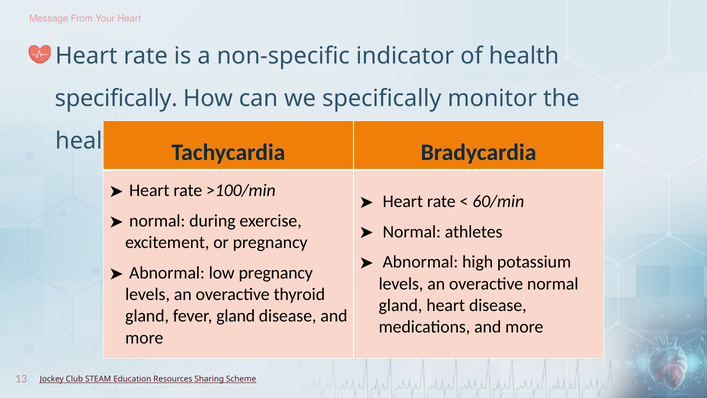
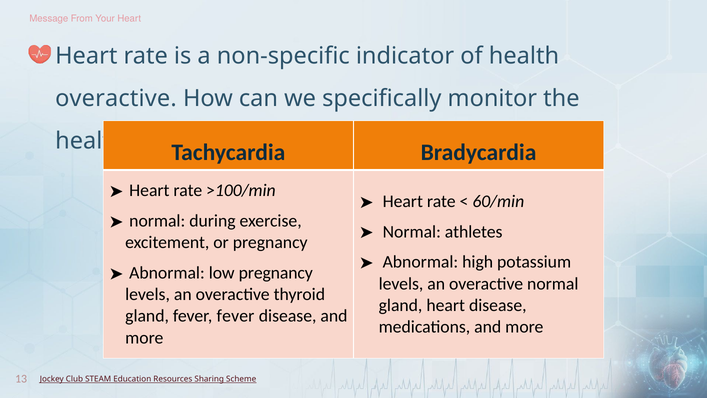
specifically: specifically -> overactive (116, 98)
fever gland: gland -> fever (235, 316)
